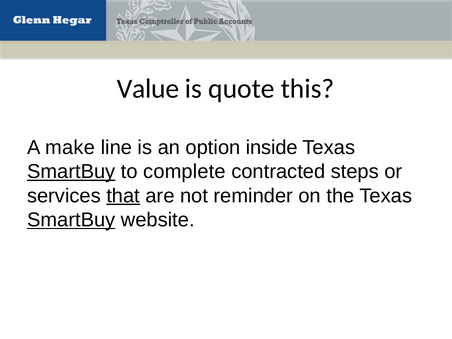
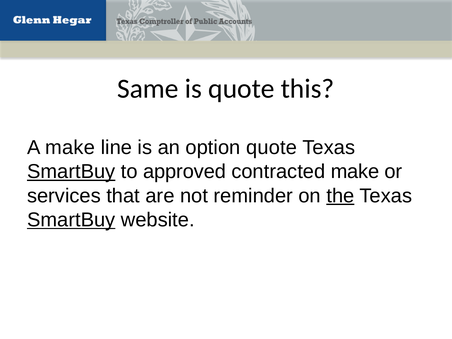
Value: Value -> Same (148, 89)
option inside: inside -> quote (272, 148)
complete: complete -> approved (185, 172)
contracted steps: steps -> make (355, 172)
that underline: present -> none (123, 196)
the underline: none -> present (340, 196)
